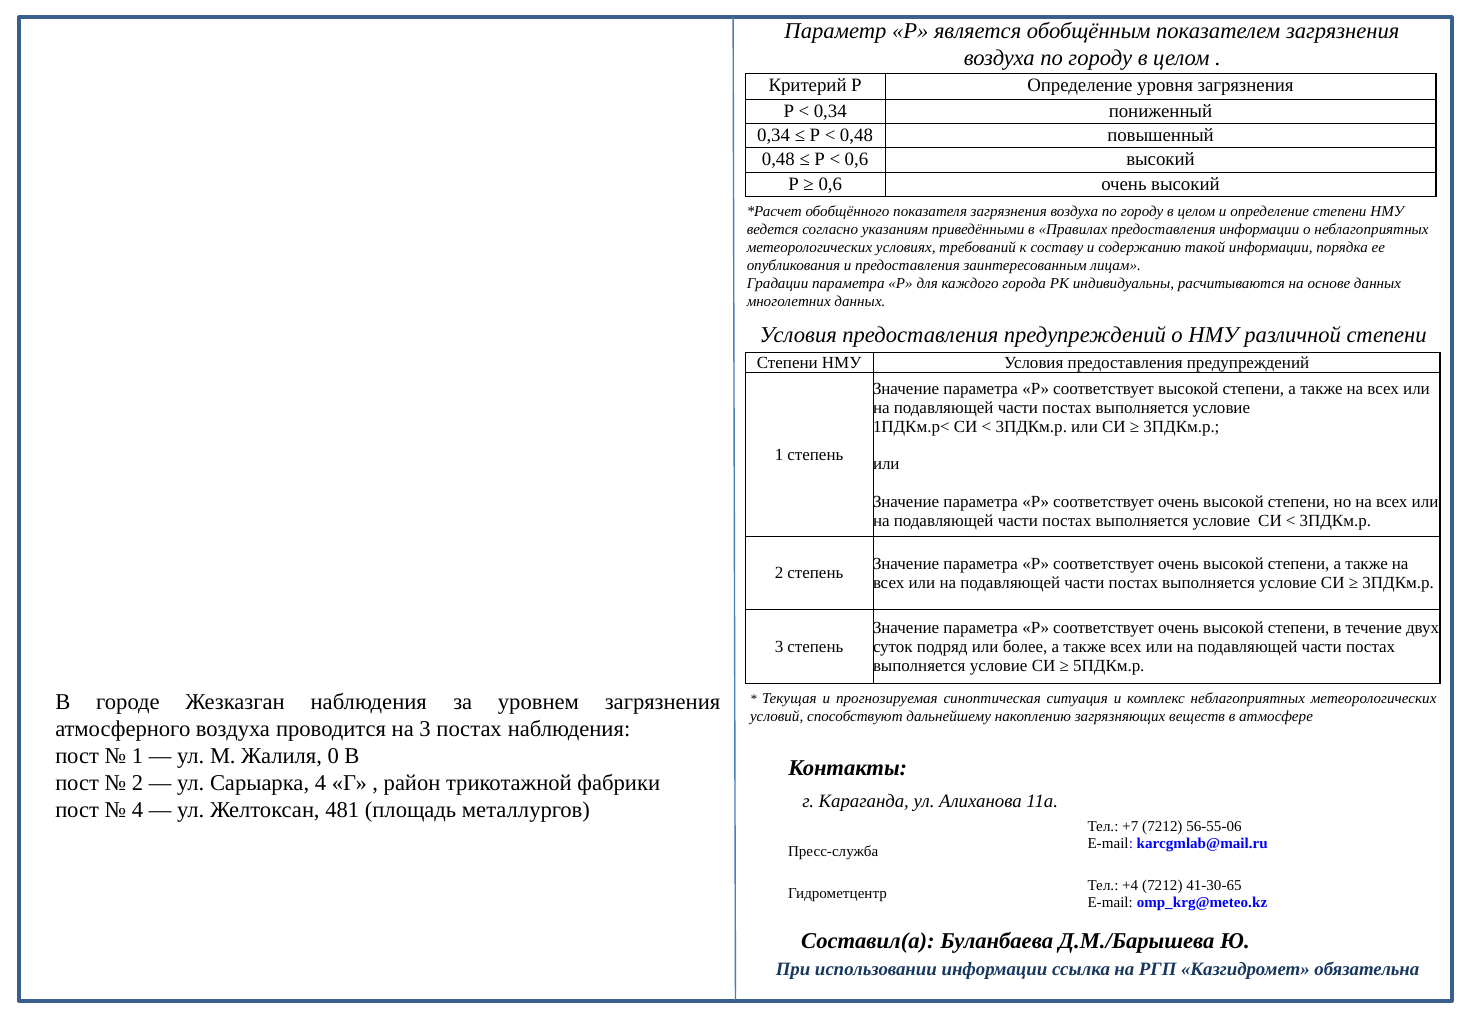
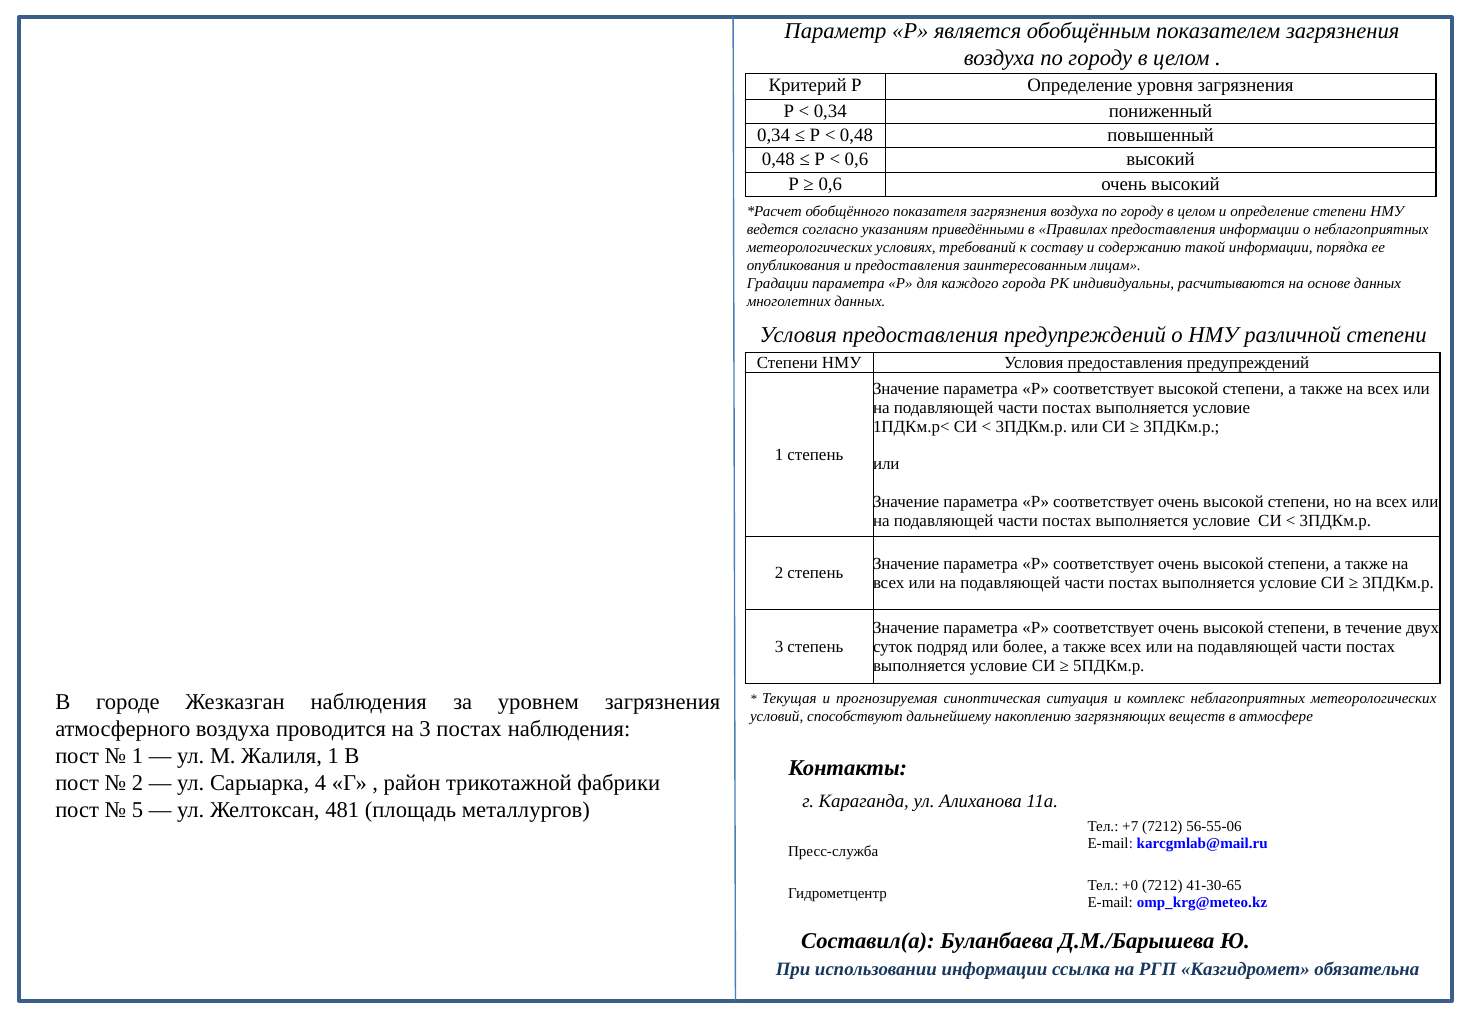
Жалиля 0: 0 -> 1 (333, 756)
4: 4 -> 5 (137, 811)
+4: +4 -> +0 (1130, 886)
